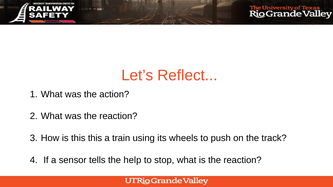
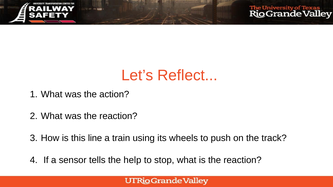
this this: this -> line (95, 138)
